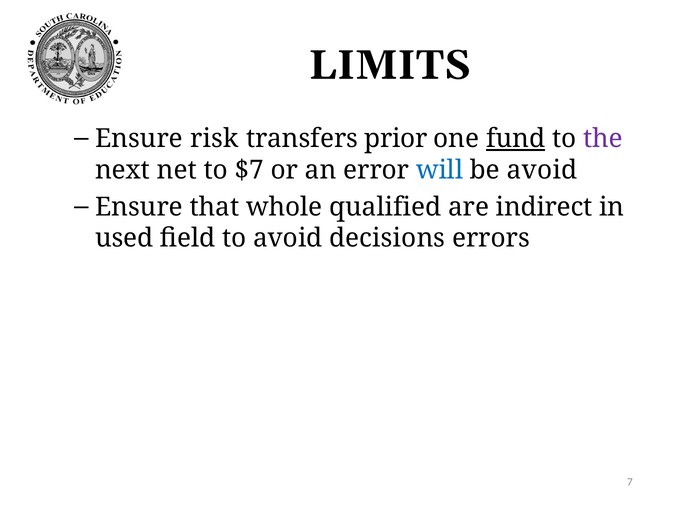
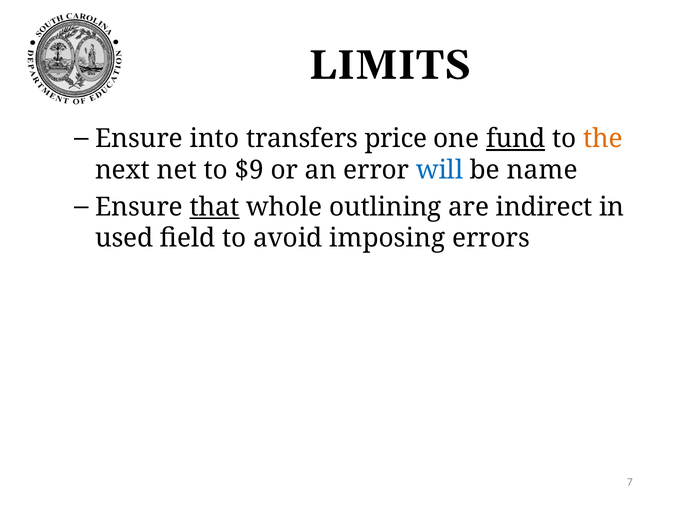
risk: risk -> into (214, 139)
prior: prior -> price (396, 139)
the colour: purple -> orange (603, 139)
$7: $7 -> $9 (249, 170)
be avoid: avoid -> name (542, 170)
that underline: none -> present (214, 207)
qualified: qualified -> outlining (385, 207)
decisions: decisions -> imposing (387, 238)
